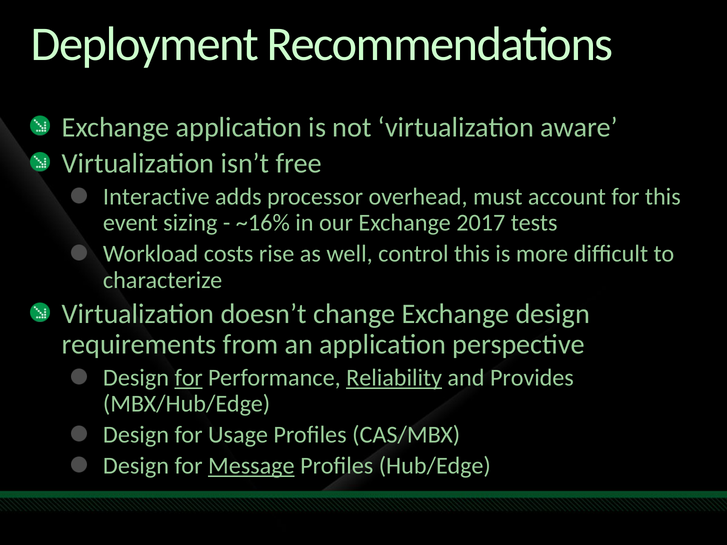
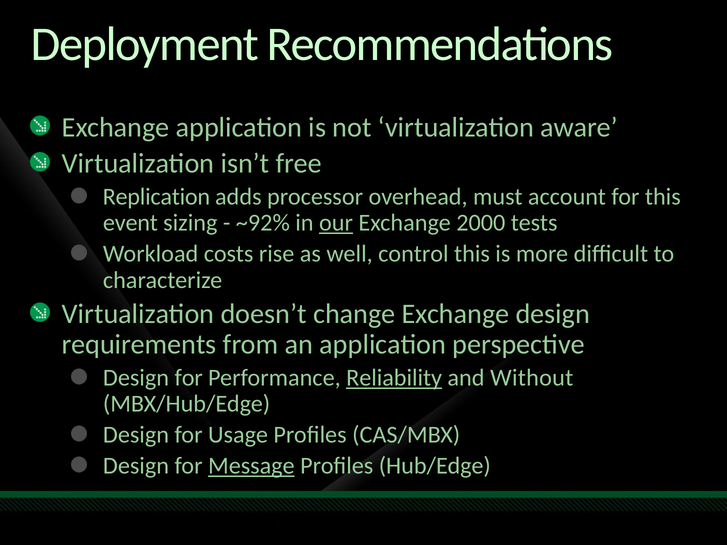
Interactive: Interactive -> Replication (156, 197)
~16%: ~16% -> ~92% (263, 223)
our underline: none -> present (336, 223)
2017: 2017 -> 2000 (481, 223)
for underline: present -> none (189, 378)
Provides: Provides -> Without (532, 378)
